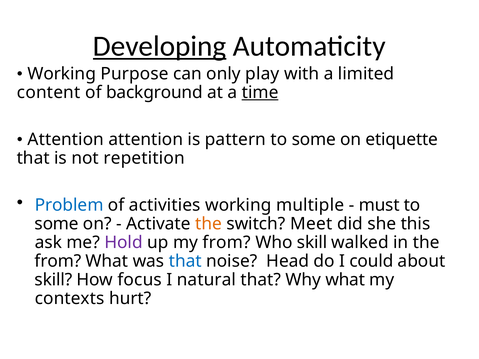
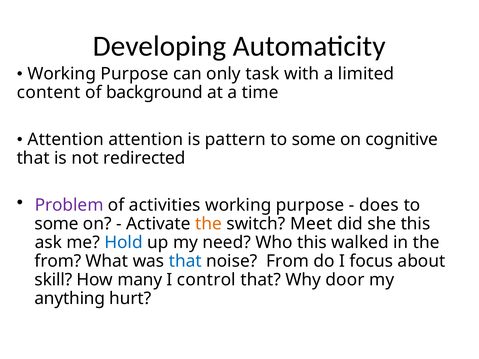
Developing underline: present -> none (160, 46)
play: play -> task (262, 74)
time underline: present -> none (260, 93)
etiquette: etiquette -> cognitive (402, 140)
repetition: repetition -> redirected (144, 158)
Problem colour: blue -> purple (69, 205)
multiple: multiple -> purpose (310, 205)
must: must -> does (379, 205)
Hold colour: purple -> blue (124, 243)
my from: from -> need (227, 243)
Who skill: skill -> this (312, 243)
noise Head: Head -> From (288, 261)
could: could -> focus (371, 261)
focus: focus -> many (140, 280)
natural: natural -> control (206, 280)
Why what: what -> door (345, 280)
contexts: contexts -> anything (70, 299)
